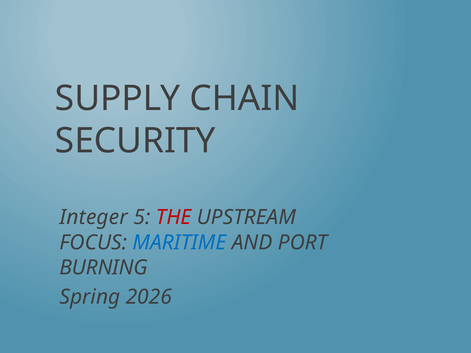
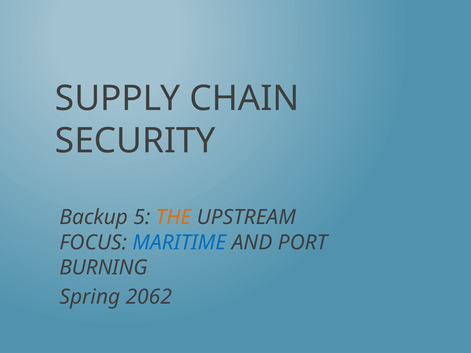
Integer: Integer -> Backup (94, 218)
THE colour: red -> orange (174, 218)
2026: 2026 -> 2062 (149, 297)
